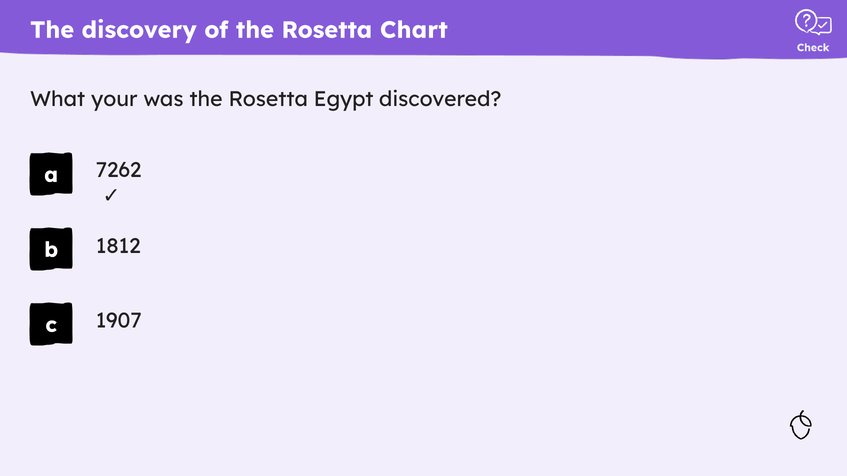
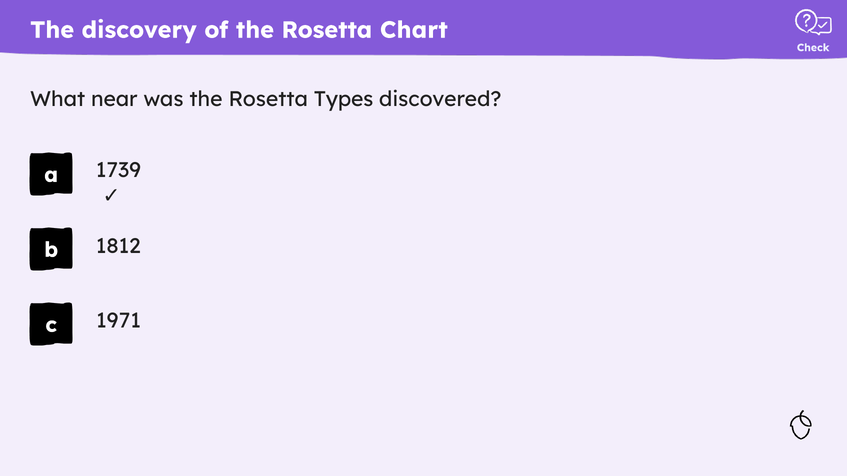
your: your -> near (114, 99)
Egypt: Egypt -> Types (344, 99)
7262: 7262 -> 1739 (118, 170)
1907: 1907 -> 1971 (118, 321)
